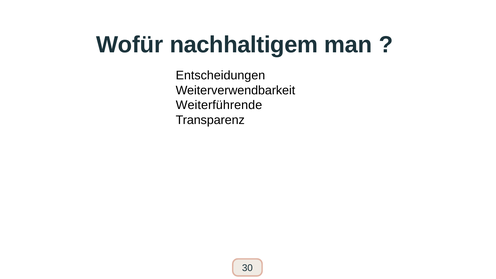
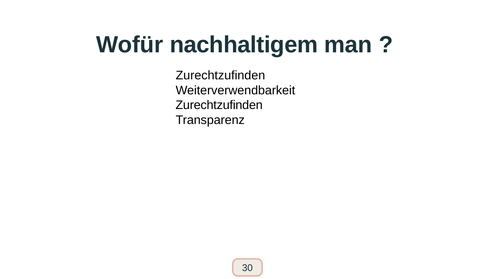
Entscheidungen: Entscheidungen -> Zurechtzufinden (220, 75)
Weiterführende: Weiterführende -> Zurechtzufinden (219, 105)
